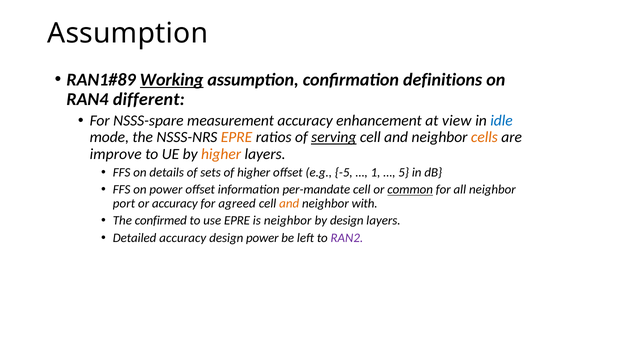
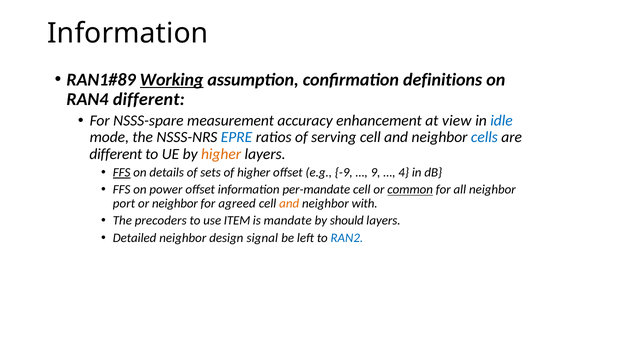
Assumption: Assumption -> Information (128, 33)
EPRE colour: orange -> blue (237, 137)
serving underline: present -> none (334, 137)
cells colour: orange -> blue (484, 137)
improve: improve -> different (116, 154)
FFS underline: none -> present (122, 173)
-5: -5 -> -9 (344, 173)
1: 1 -> 9 (376, 173)
5: 5 -> 4 (404, 173)
or accuracy: accuracy -> neighbor (175, 204)
confirmed: confirmed -> precoders (161, 221)
use EPRE: EPRE -> ITEM (237, 221)
is neighbor: neighbor -> mandate (288, 221)
by design: design -> should (347, 221)
Detailed accuracy: accuracy -> neighbor (183, 238)
design power: power -> signal (262, 238)
RAN2 colour: purple -> blue (347, 238)
